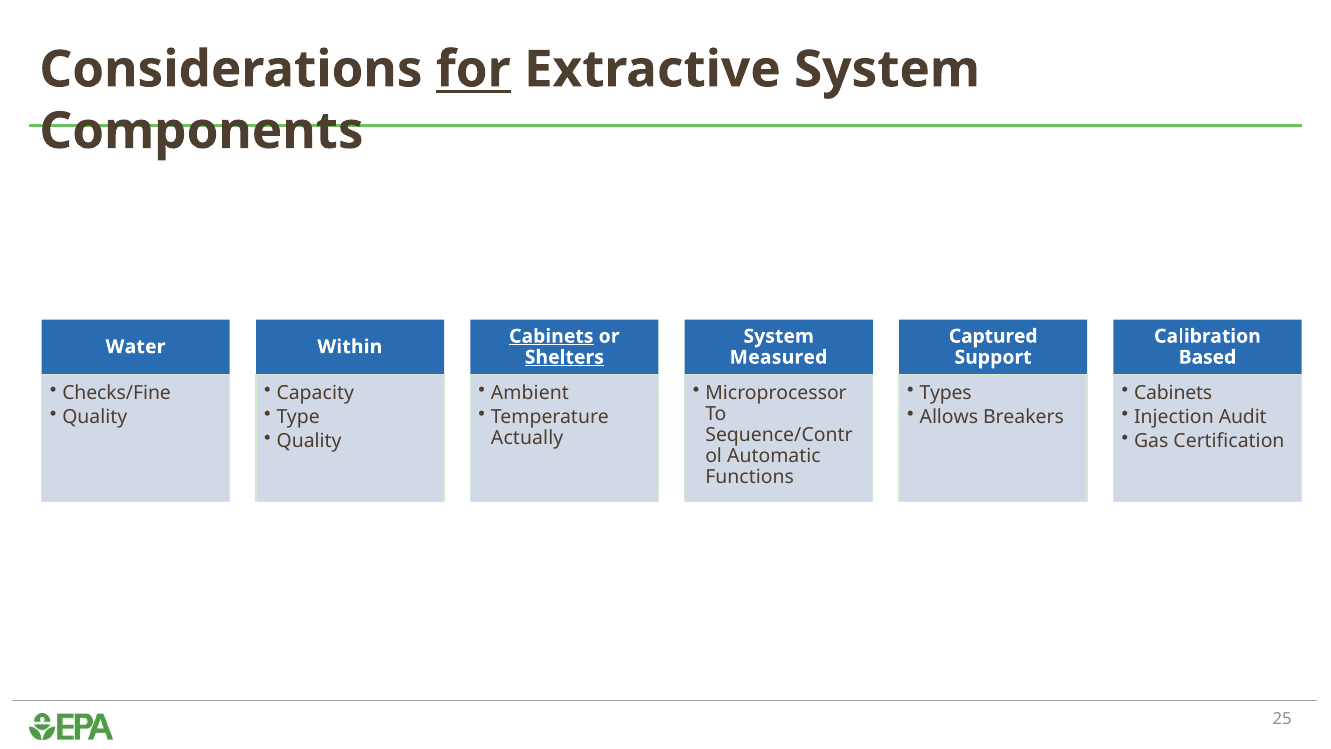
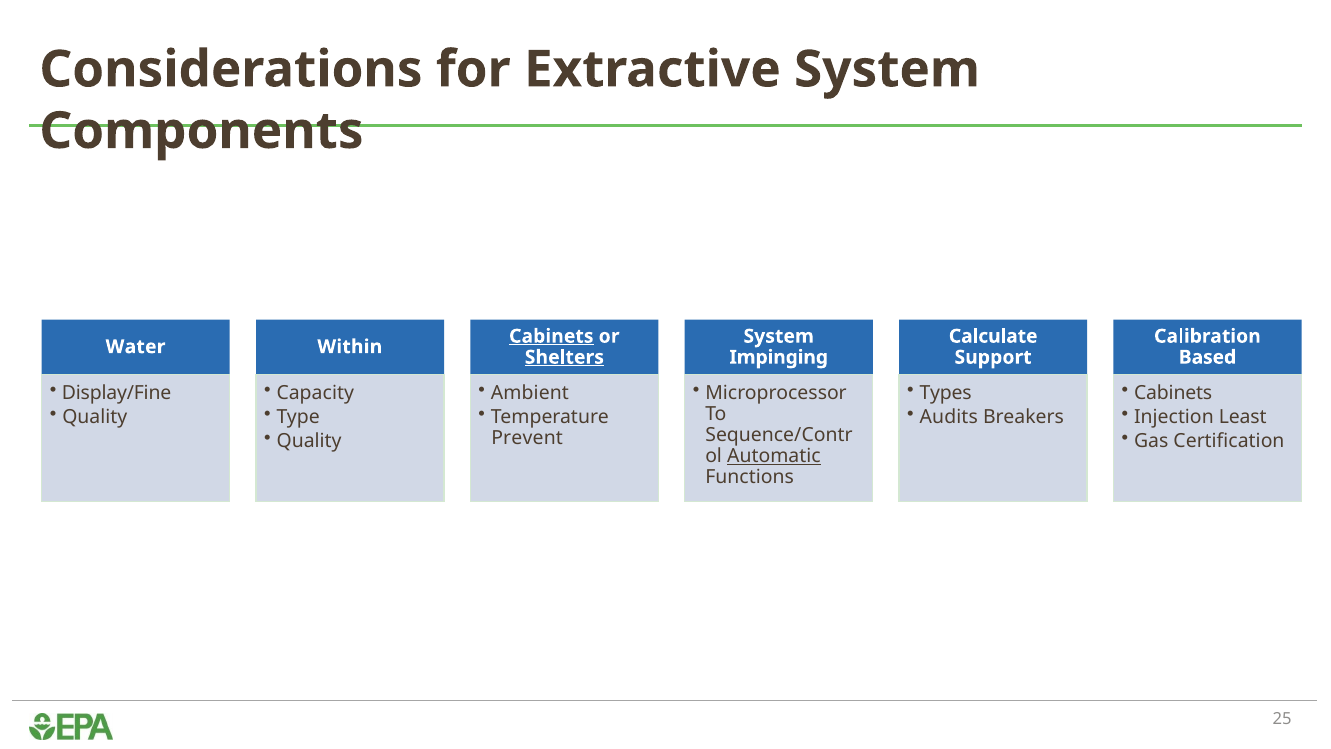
for underline: present -> none (473, 69)
Captured: Captured -> Calculate (993, 336)
Measured: Measured -> Impinging (779, 357)
Checks/Fine: Checks/Fine -> Display/Fine (117, 393)
Allows: Allows -> Audits (949, 417)
Audit: Audit -> Least (1243, 417)
Actually: Actually -> Prevent (527, 437)
Automatic underline: none -> present (774, 456)
